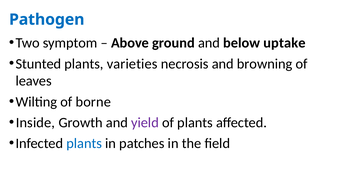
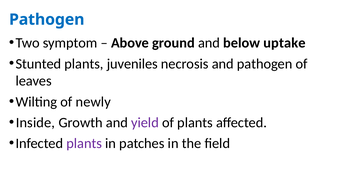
varieties: varieties -> juveniles (132, 64)
and browning: browning -> pathogen (265, 64)
borne: borne -> newly (93, 102)
plants colour: blue -> purple (84, 144)
